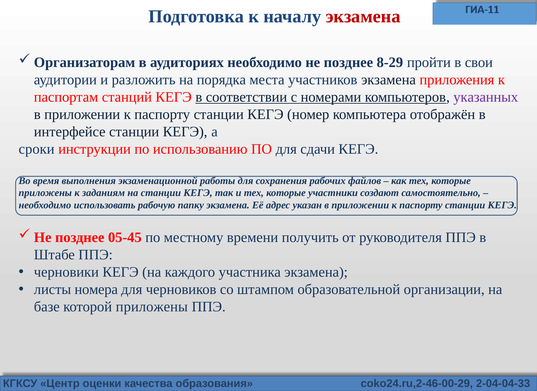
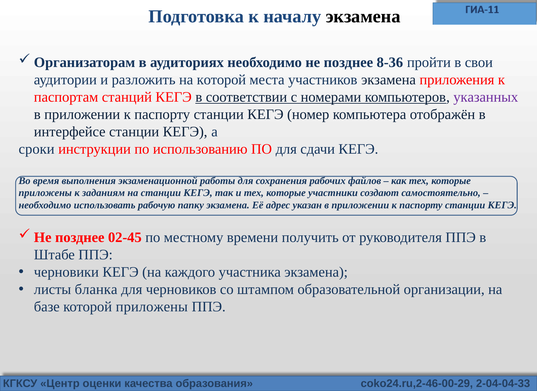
экзамена colour: red -> black (363, 17)
8-29: 8-29 -> 8-36 (390, 62)
на порядка: порядка -> которой (221, 80)
05-45: 05-45 -> 02-45 (125, 238)
номера: номера -> бланка (96, 289)
